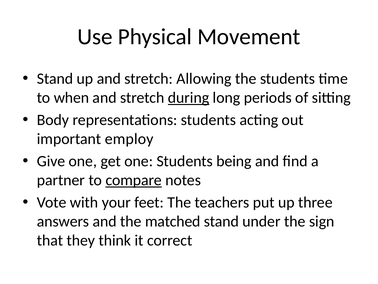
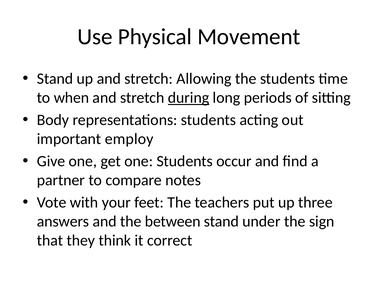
being: being -> occur (234, 161)
compare underline: present -> none (134, 180)
matched: matched -> between (173, 221)
